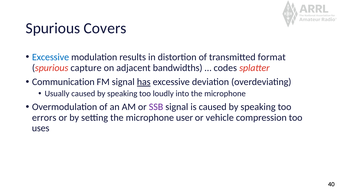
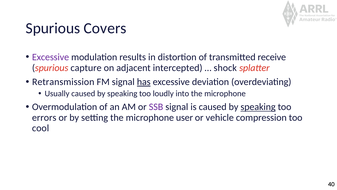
Excessive colour: blue -> purple (51, 57)
format: format -> receive (272, 57)
bandwidths: bandwidths -> intercepted (178, 68)
codes: codes -> shock (225, 68)
Communication: Communication -> Retransmission (63, 82)
speaking underline: none -> present (258, 107)
uses: uses -> cool (41, 128)
